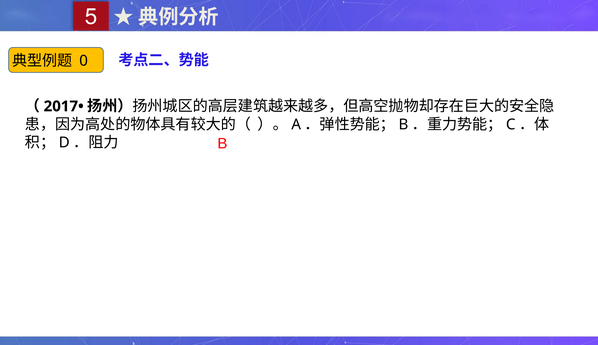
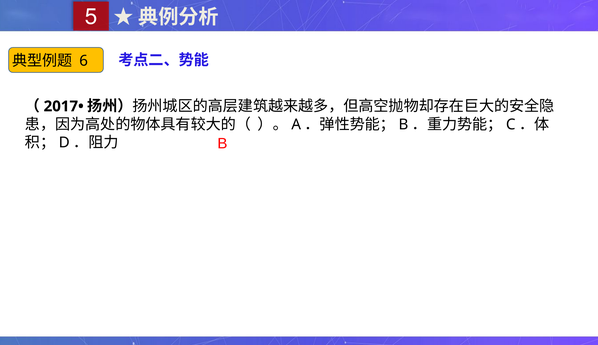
0: 0 -> 6 (84, 61)
